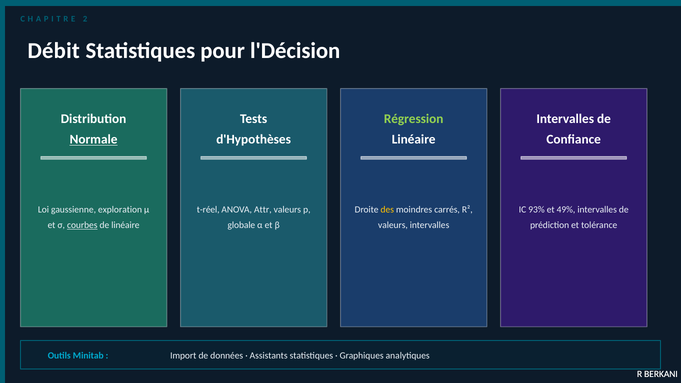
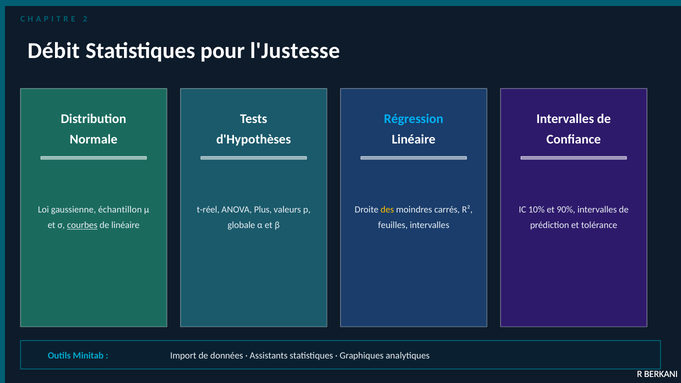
l'Décision: l'Décision -> l'Justesse (295, 51)
Régression colour: light green -> light blue (414, 119)
Normale underline: present -> none (94, 140)
exploration: exploration -> échantillon (120, 209)
Attr: Attr -> Plus (263, 209)
93%: 93% -> 10% (536, 209)
49%: 49% -> 90% (566, 209)
valeurs: valeurs -> feuilles (393, 225)
